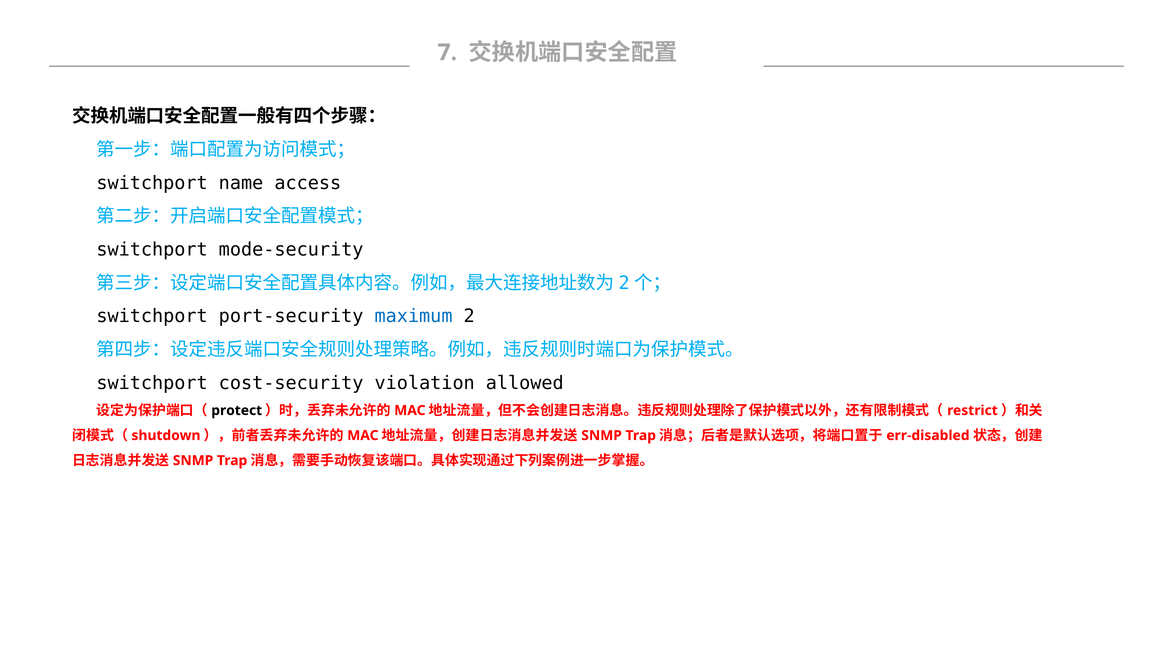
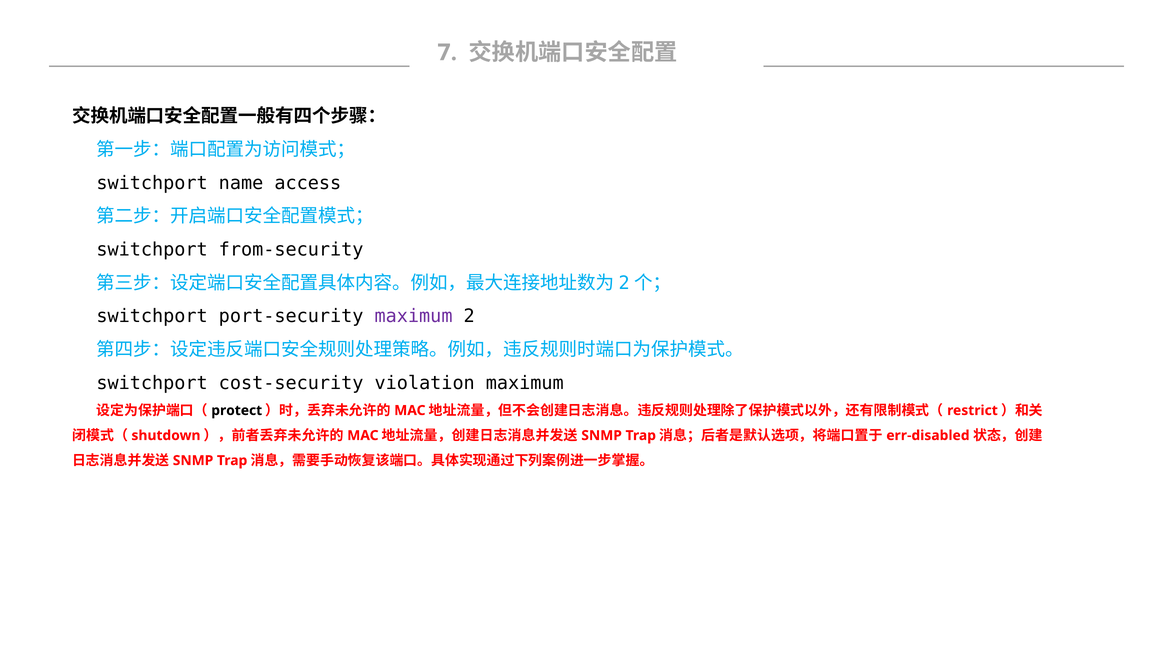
mode-security: mode-security -> from-security (291, 250)
maximum colour: blue -> purple (414, 316)
violation allowed: allowed -> maximum (525, 383)
